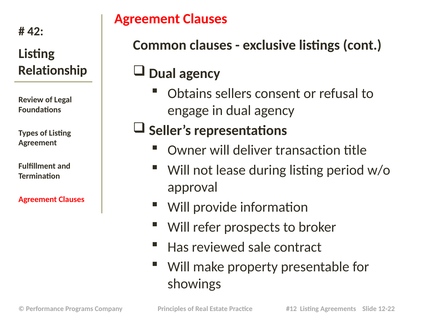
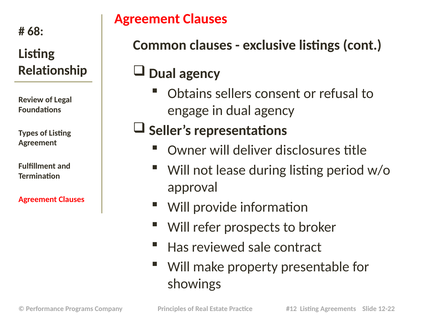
42: 42 -> 68 (35, 31)
transaction: transaction -> disclosures (308, 150)
